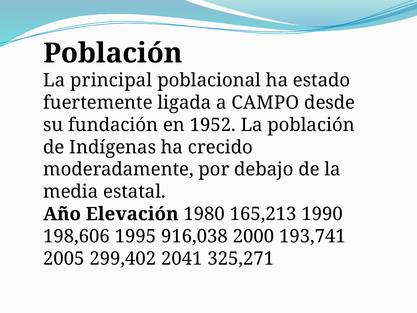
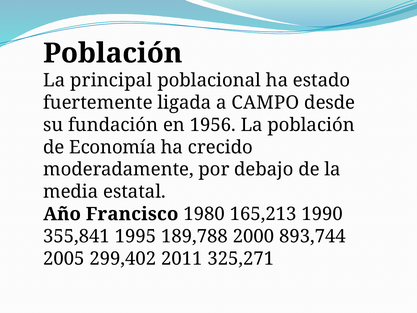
1952: 1952 -> 1956 (213, 125)
Indígenas: Indígenas -> Economía (113, 147)
Elevación: Elevación -> Francisco (132, 214)
198,606: 198,606 -> 355,841 (77, 236)
916,038: 916,038 -> 189,788 (195, 236)
193,741: 193,741 -> 893,744 (313, 236)
2041: 2041 -> 2011 (182, 258)
